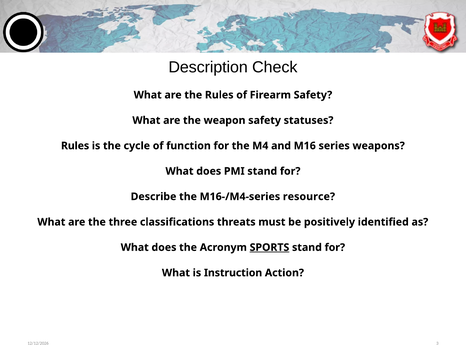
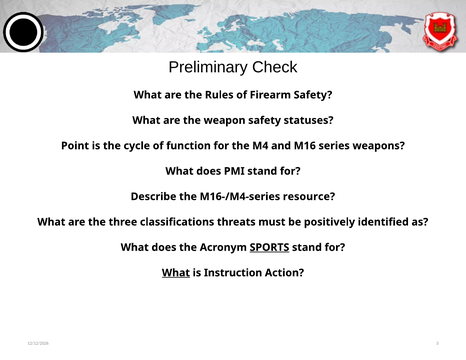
Description: Description -> Preliminary (208, 67)
Rules: Rules -> Point (75, 146)
What underline: none -> present (176, 273)
